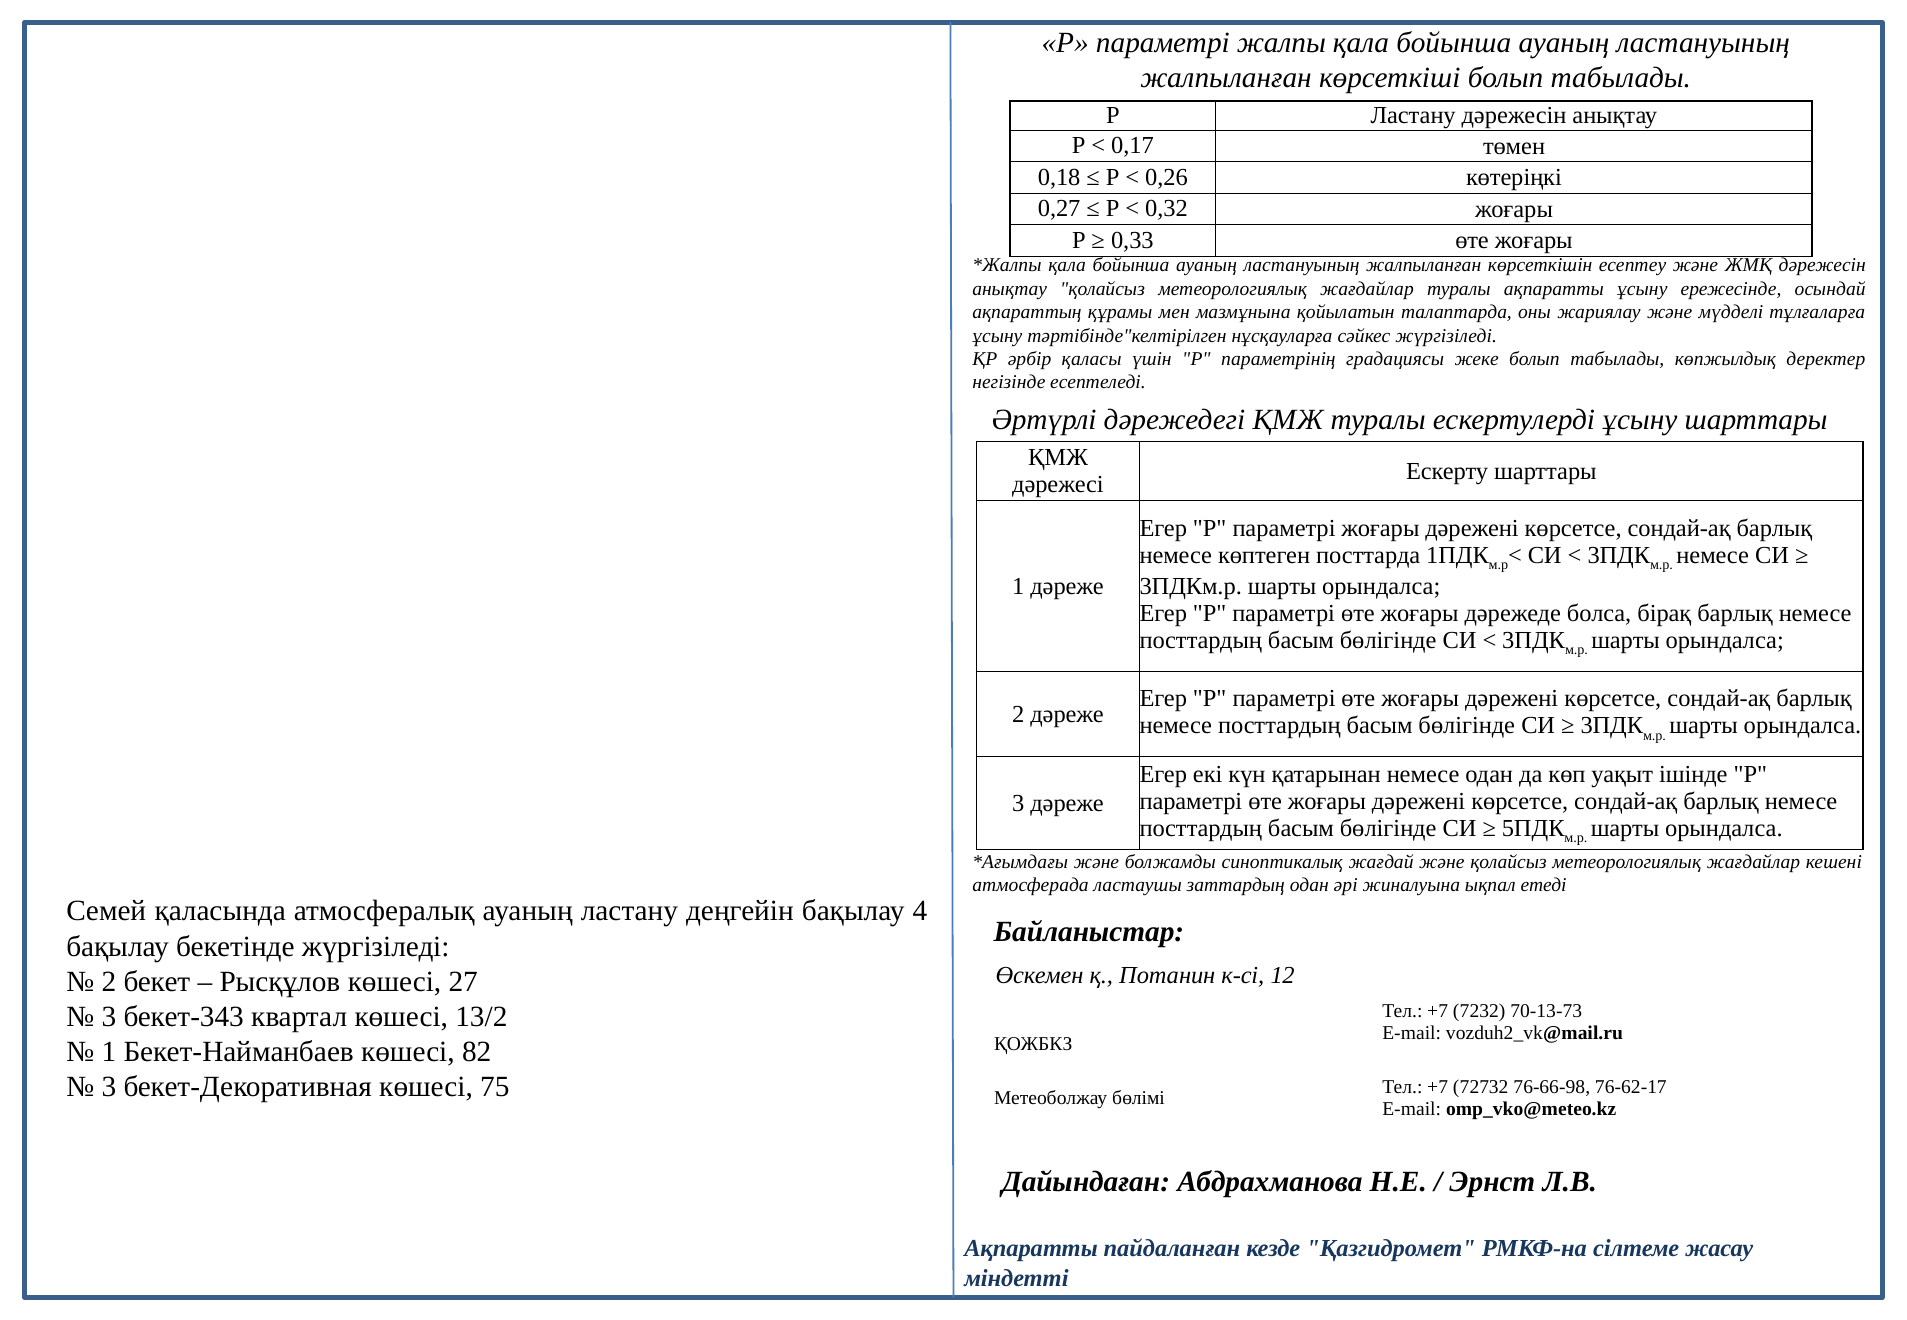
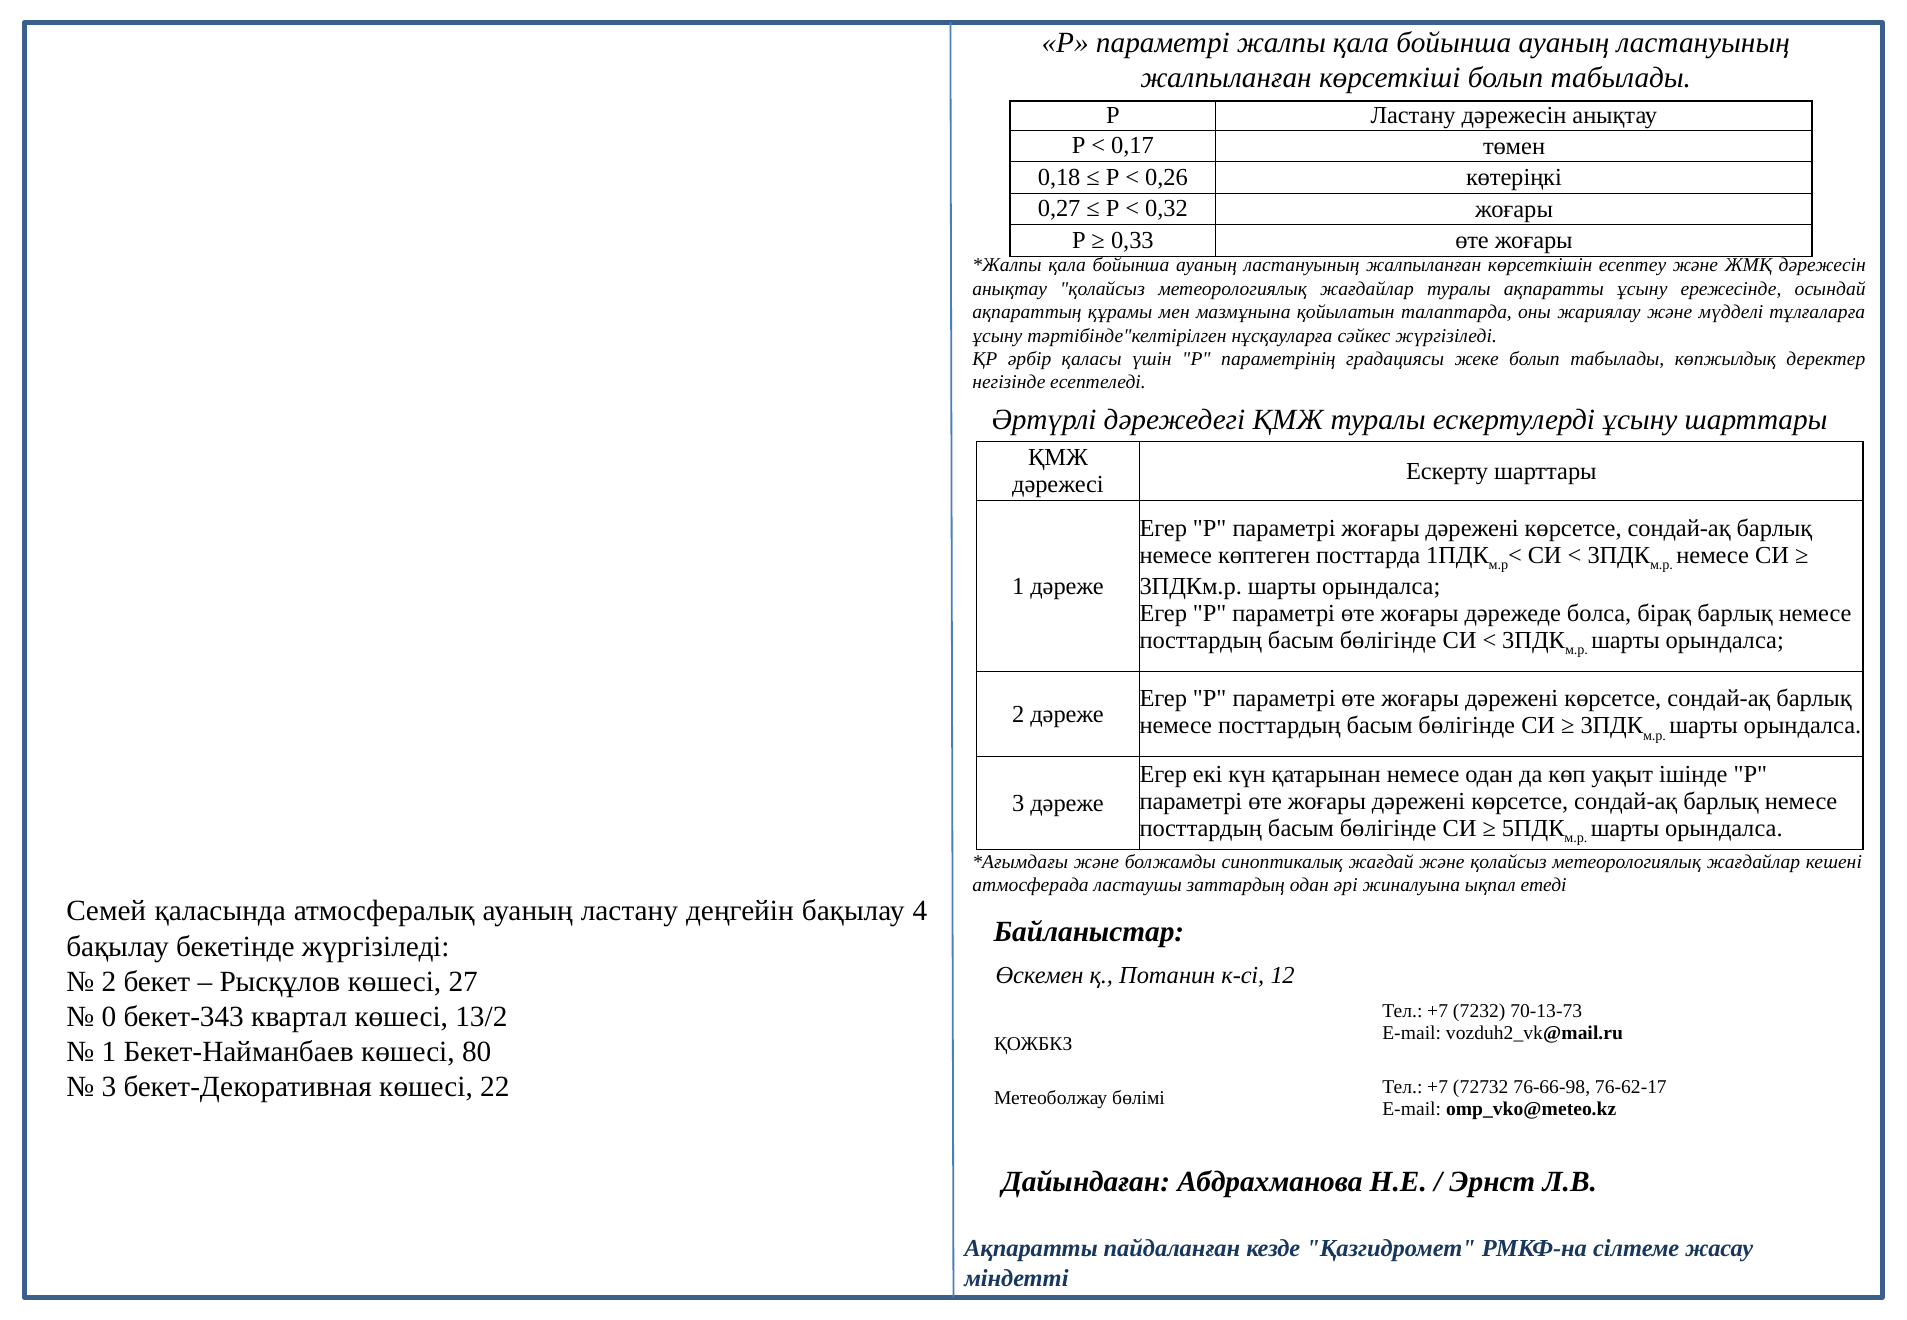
3: 3 -> 0 (109, 1017)
82: 82 -> 80 (477, 1052)
75: 75 -> 22 (495, 1087)
